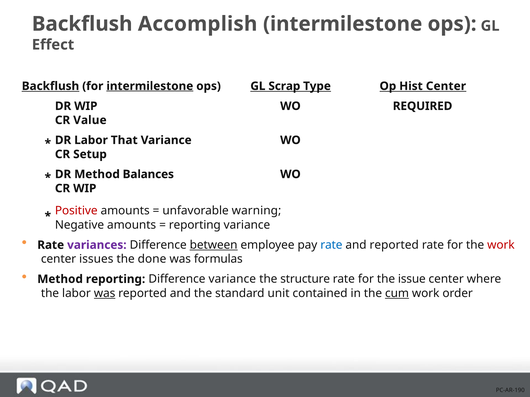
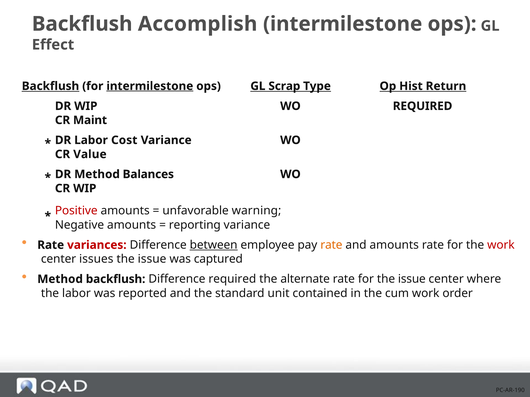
Hist Center: Center -> Return (446, 86)
Value: Value -> Maint (90, 120)
That: That -> Cost (124, 140)
Setup: Setup -> Value (90, 154)
variances colour: purple -> red (97, 245)
rate colour: blue -> orange (331, 245)
and reported: reported -> amounts (394, 245)
done: done -> issue (152, 259)
formulas: formulas -> captured (218, 259)
Method reporting: reporting -> backflush (116, 279)
Difference variance: variance -> required (232, 279)
structure: structure -> alternate (305, 279)
was underline: present -> none (105, 294)
cum underline: present -> none (397, 294)
